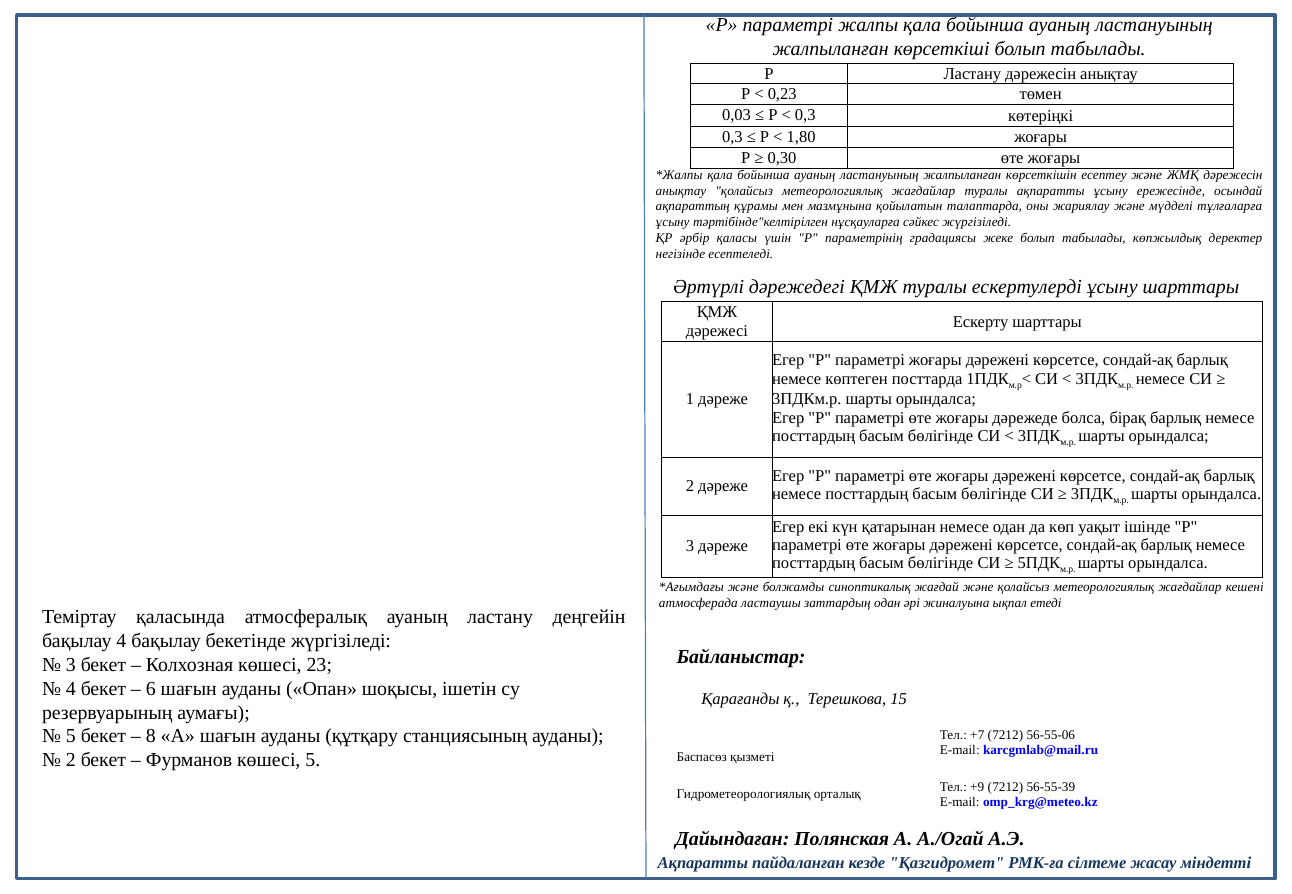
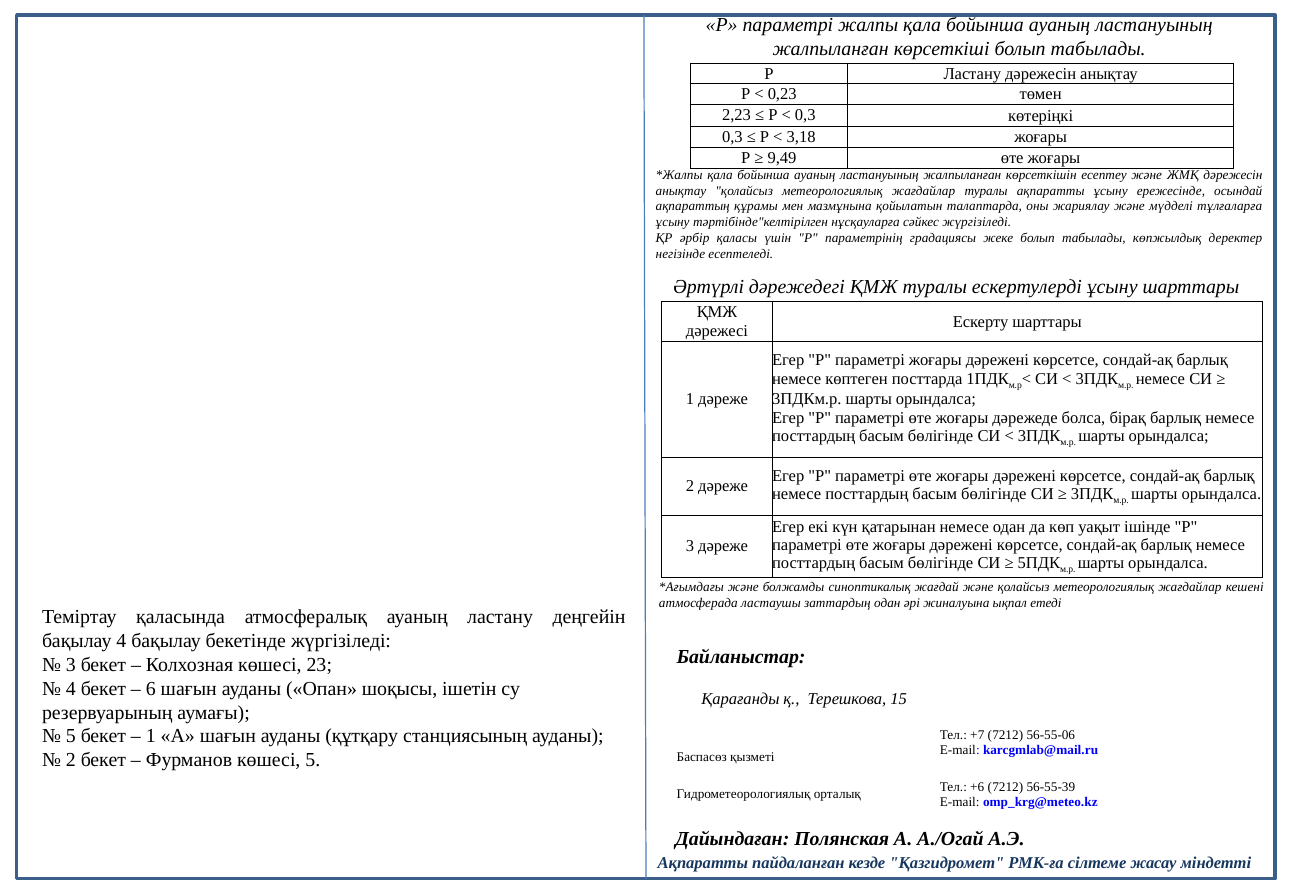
0,03: 0,03 -> 2,23 (737, 115)
1,80: 1,80 -> 3,18 (801, 137)
0,30: 0,30 -> 9,49 (782, 158)
8: 8 -> 1 (151, 737)
+9: +9 -> +6 (977, 787)
